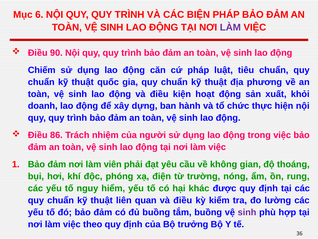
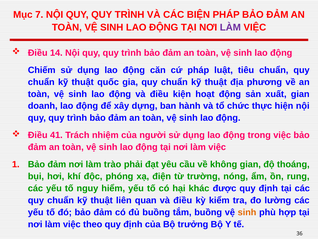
6: 6 -> 7 (39, 15)
90: 90 -> 14 (56, 53)
xuất khỏi: khỏi -> gian (300, 94)
86: 86 -> 41 (56, 135)
viên: viên -> trào (113, 164)
sinh colour: purple -> orange (247, 212)
